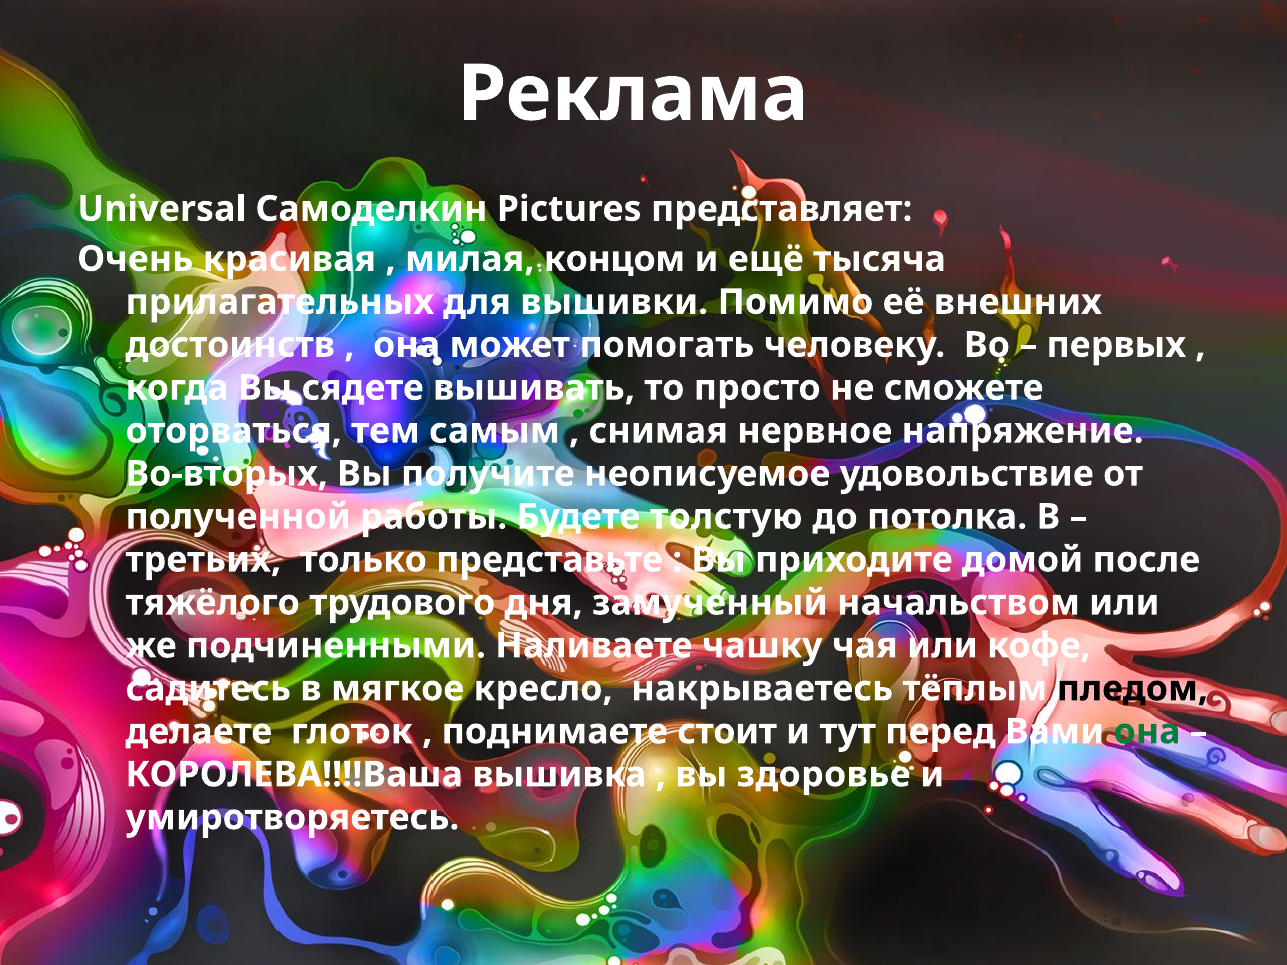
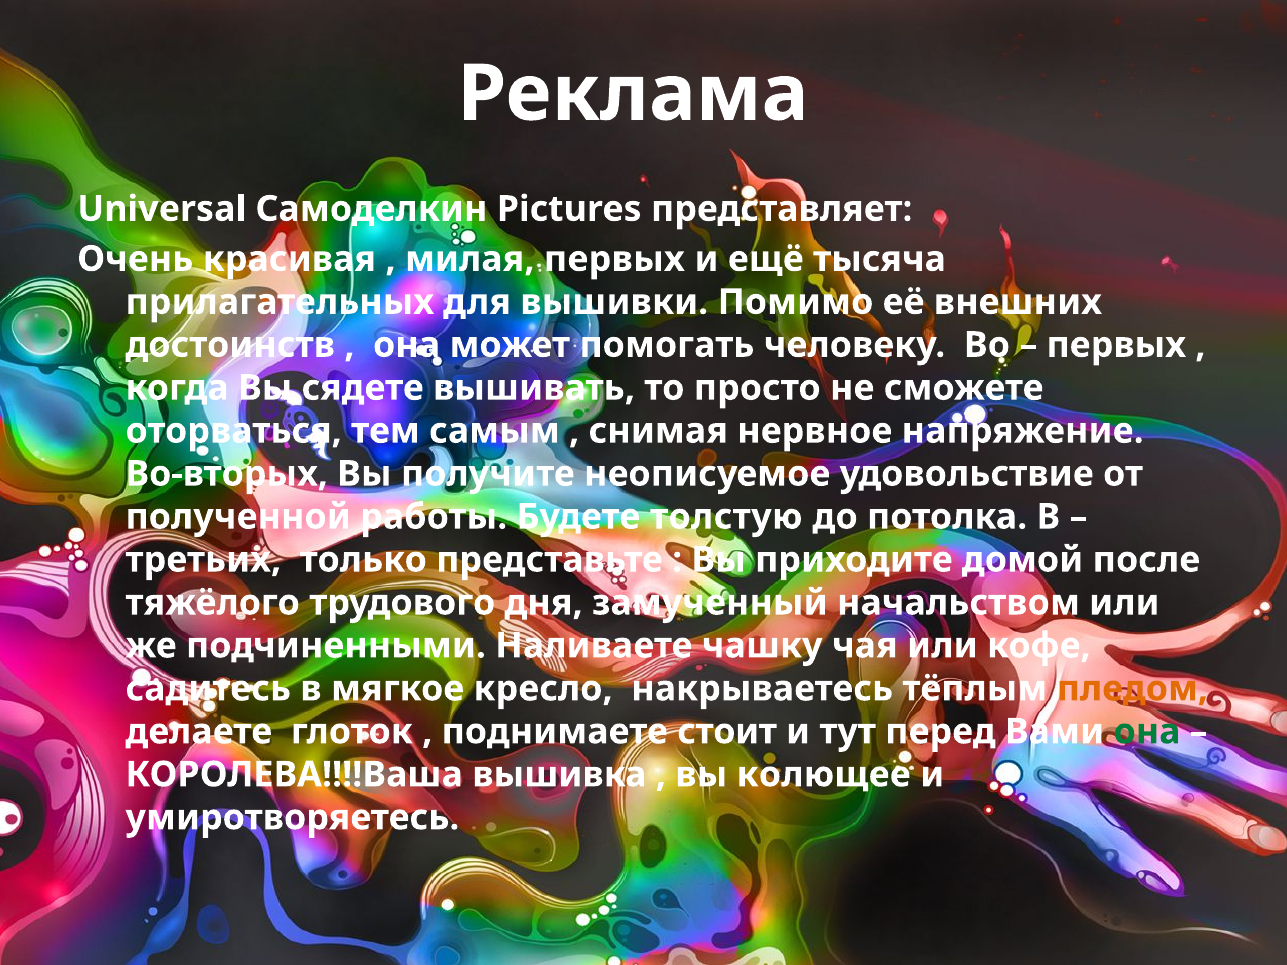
милая концом: концом -> первых (614, 259)
пледом colour: black -> orange (1132, 689)
здоровье: здоровье -> колющее (824, 775)
